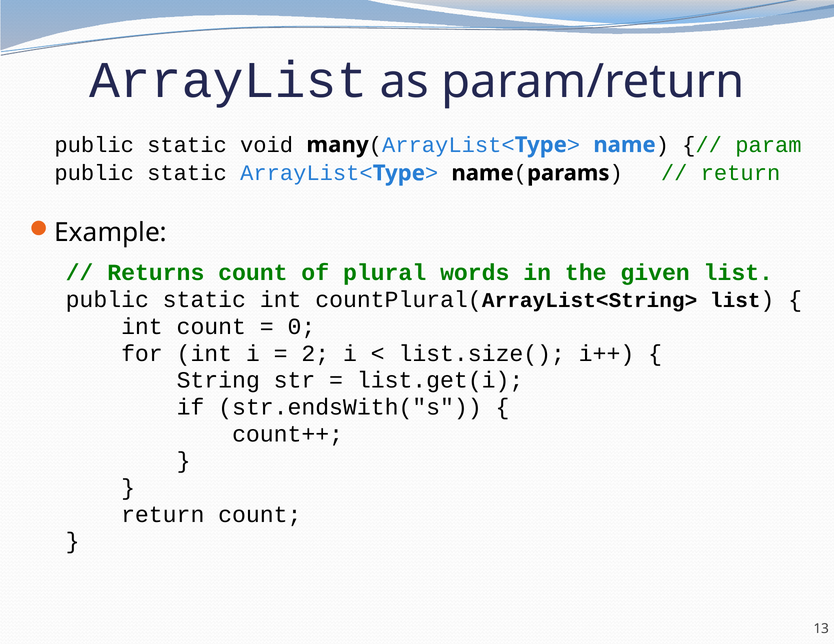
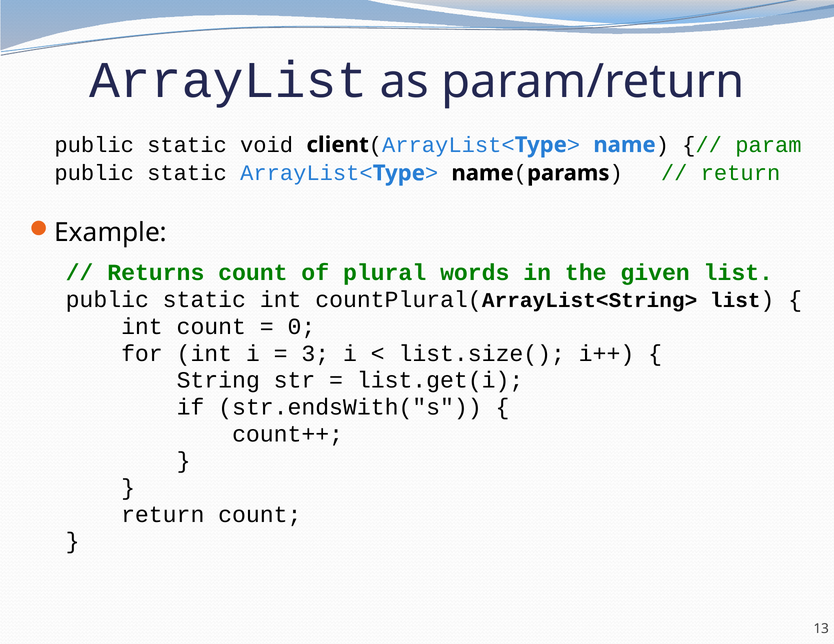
many: many -> client (338, 145)
2: 2 -> 3 (315, 354)
